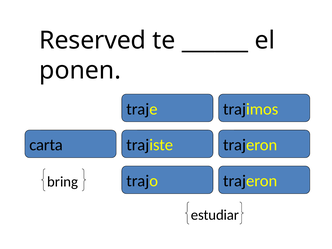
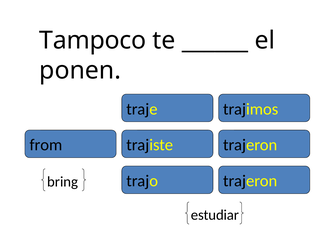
Reserved: Reserved -> Tampoco (93, 40)
carta: carta -> from (46, 145)
